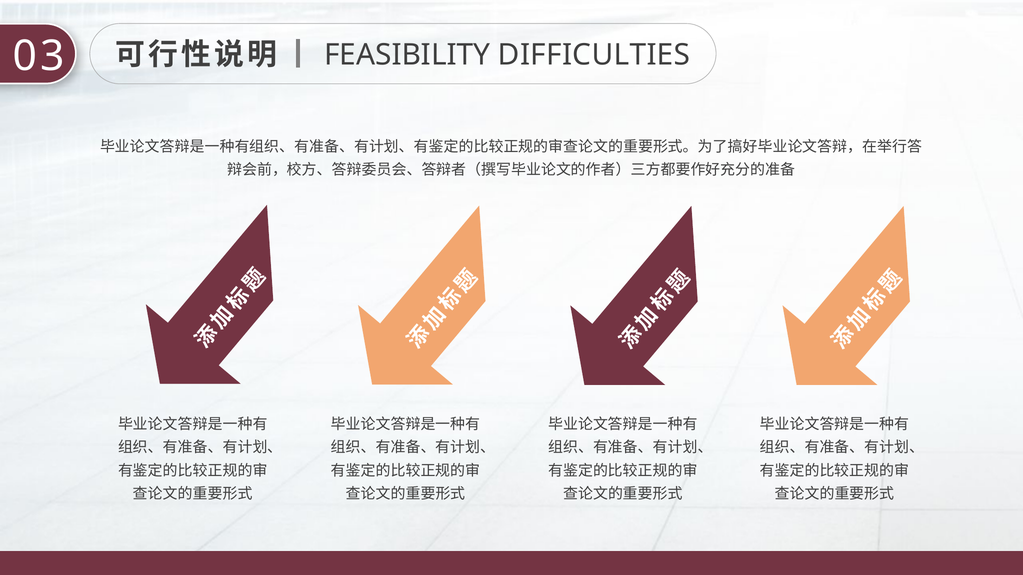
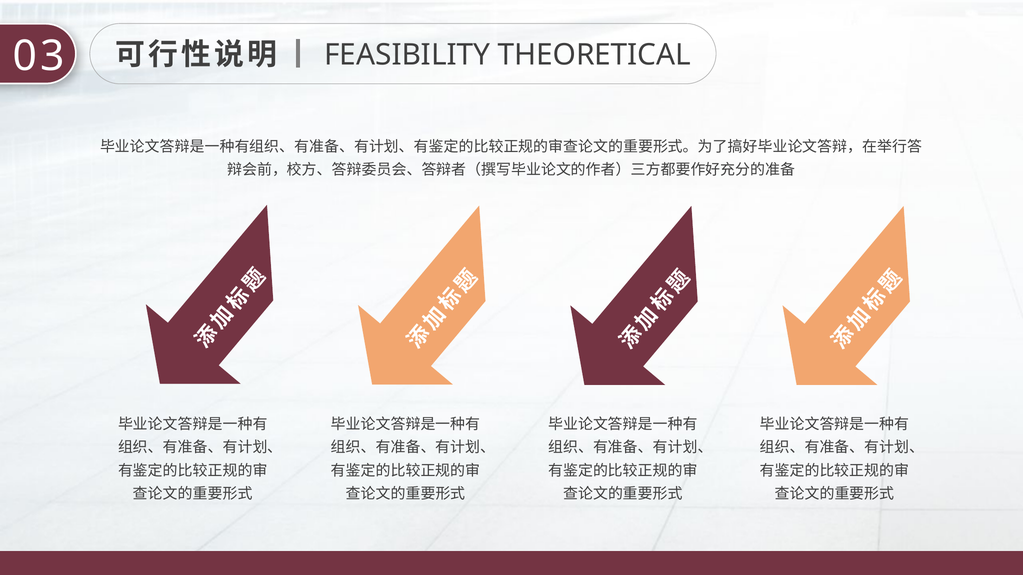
DIFFICULTIES: DIFFICULTIES -> THEORETICAL (594, 55)
